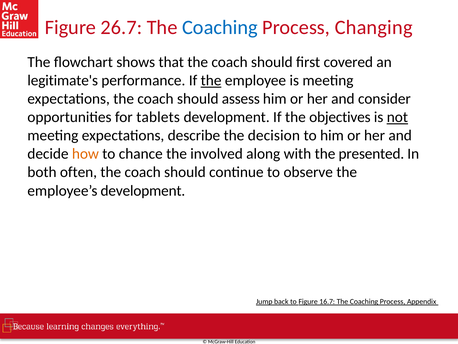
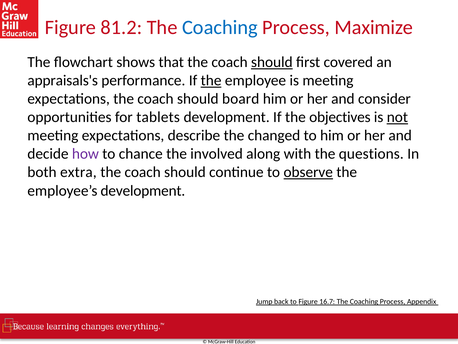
26.7: 26.7 -> 81.2 (121, 27)
Changing: Changing -> Maximize (374, 27)
should underline: none -> present (272, 62)
legitimate's: legitimate's -> appraisals's (63, 80)
assess: assess -> board (241, 99)
decision: decision -> changed (274, 135)
how colour: orange -> purple (85, 154)
presented: presented -> questions (371, 154)
often: often -> extra (78, 172)
observe underline: none -> present (308, 172)
